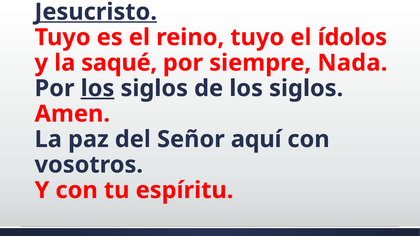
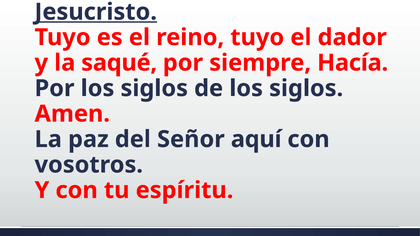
ídolos: ídolos -> dador (352, 37)
Nada: Nada -> Hacía (353, 63)
los underline: present -> none (98, 88)
